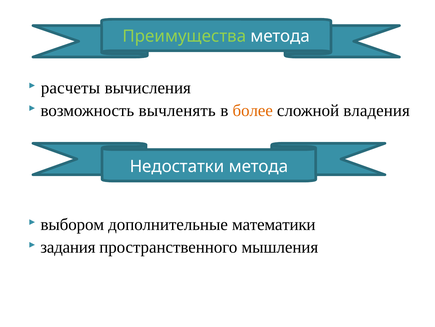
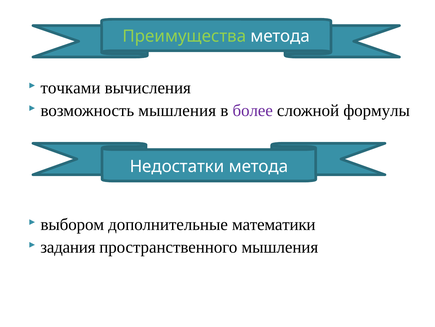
расчеты: расчеты -> точками (71, 88)
возможность вычленять: вычленять -> мышления (177, 110)
более colour: orange -> purple (253, 110)
владения: владения -> формулы (377, 110)
